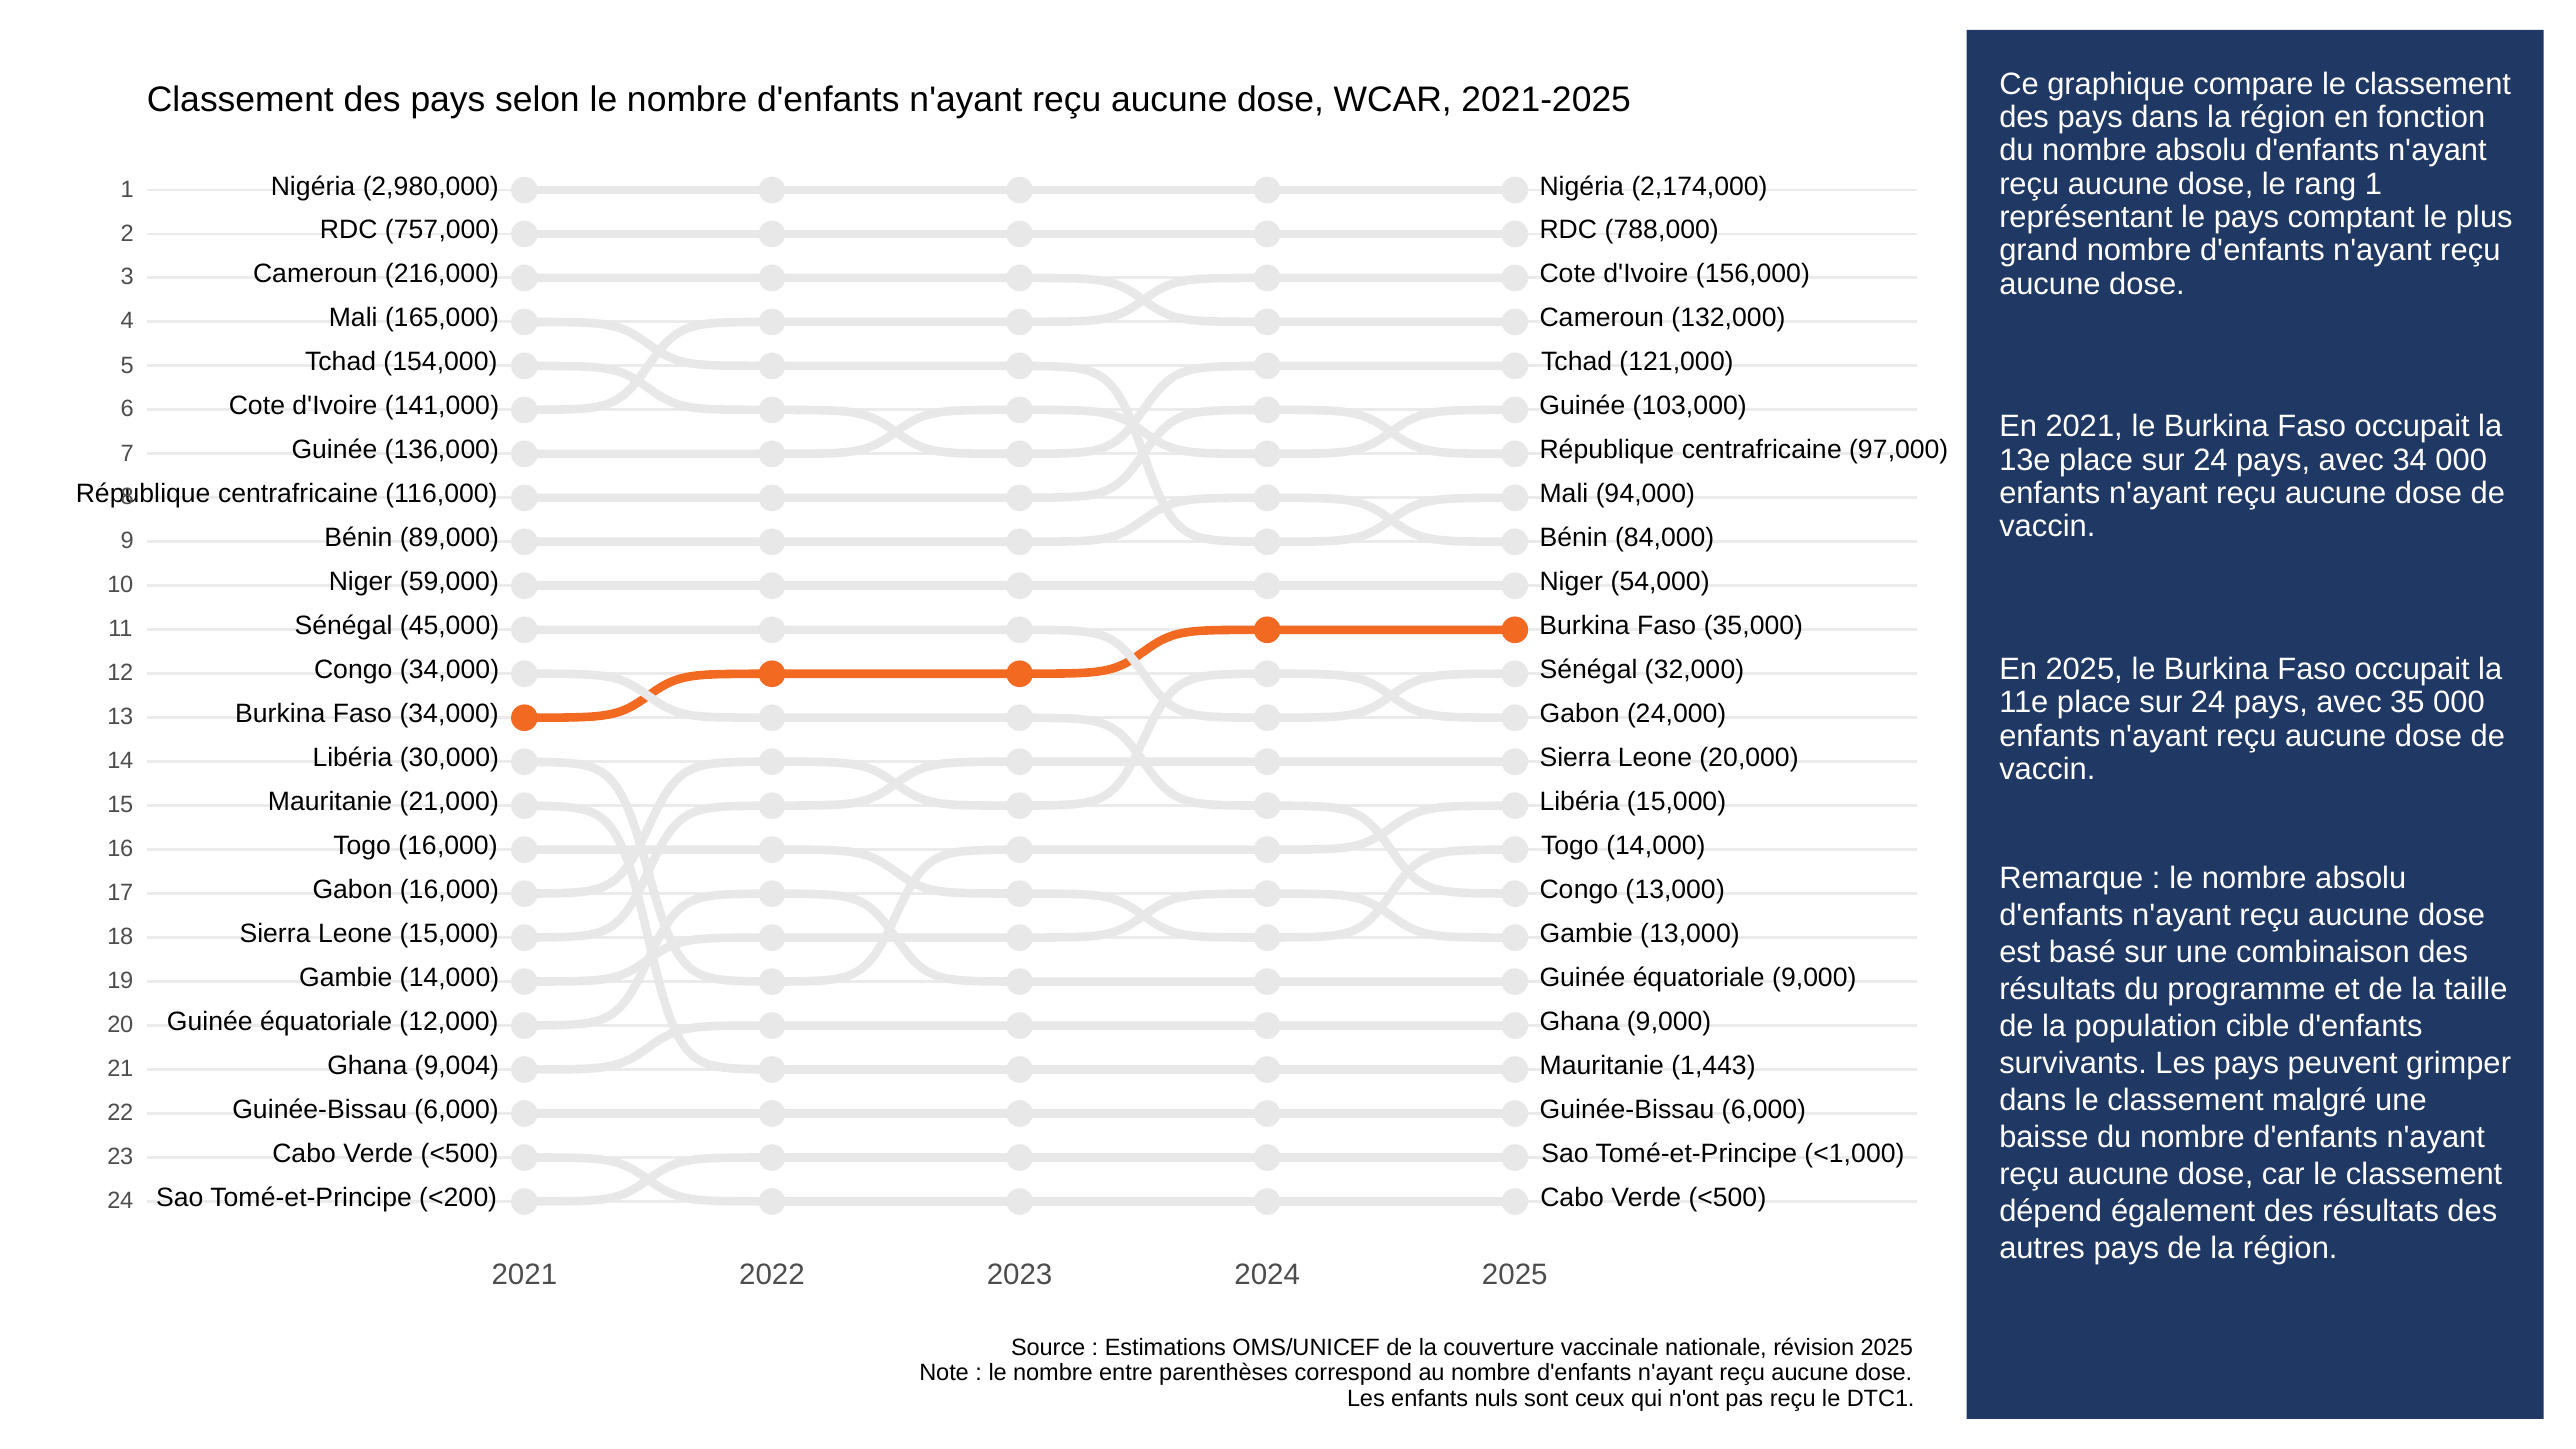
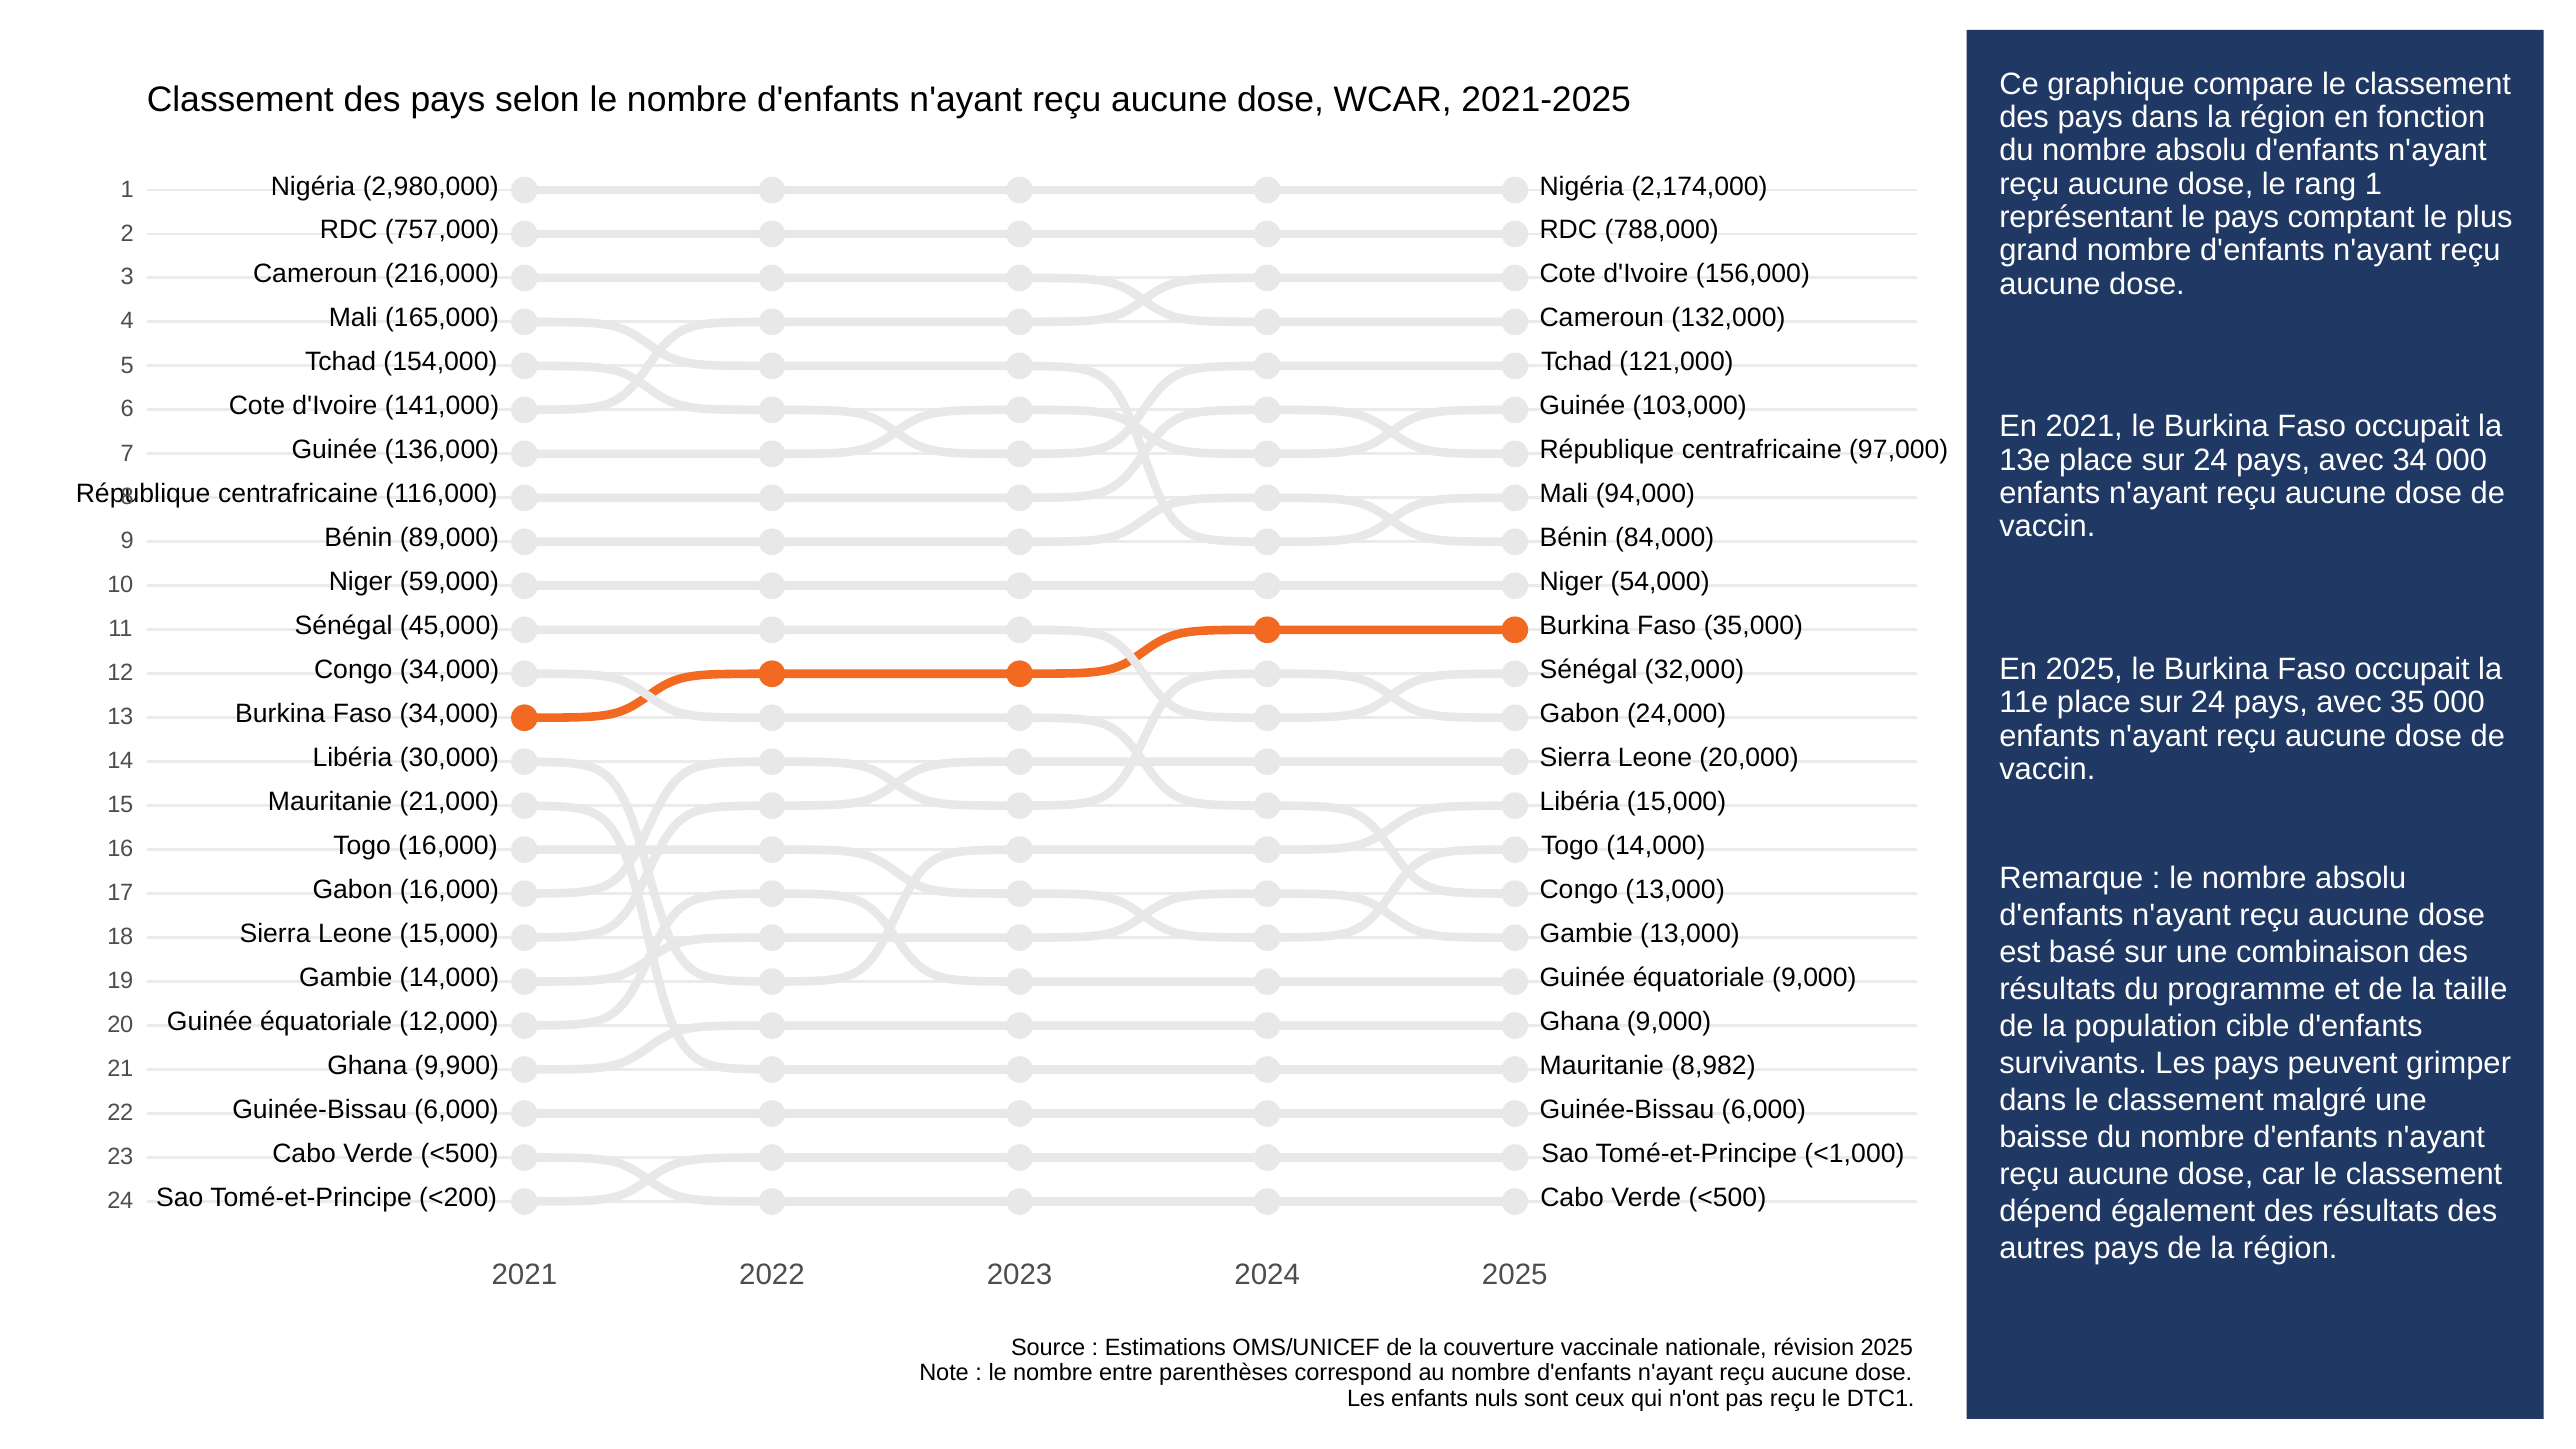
9,004: 9,004 -> 9,900 (457, 1066)
1,443: 1,443 -> 8,982 (1713, 1066)
